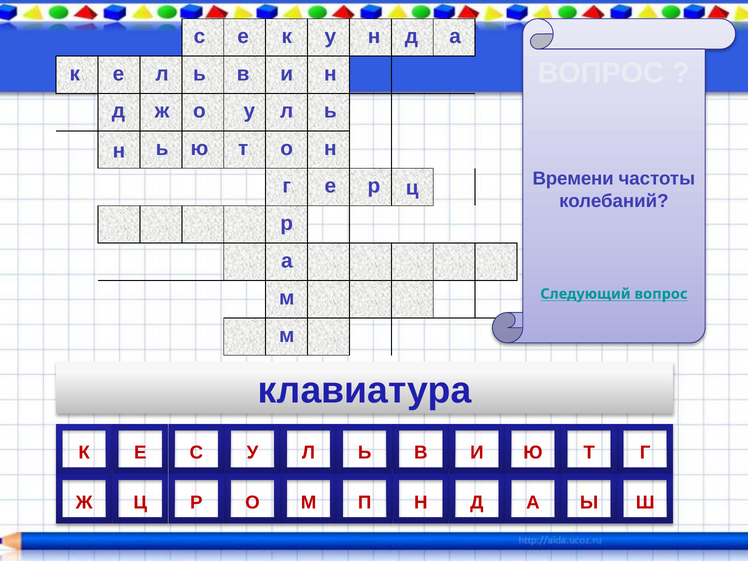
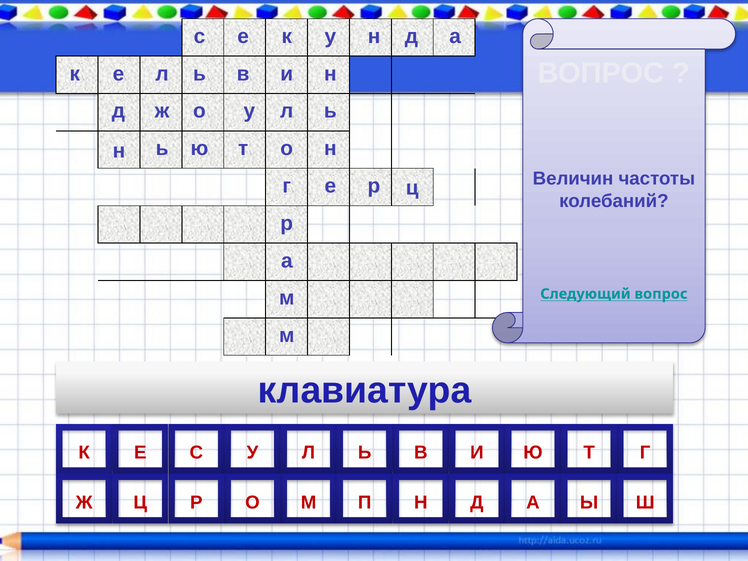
Времени: Времени -> Величин (573, 178)
